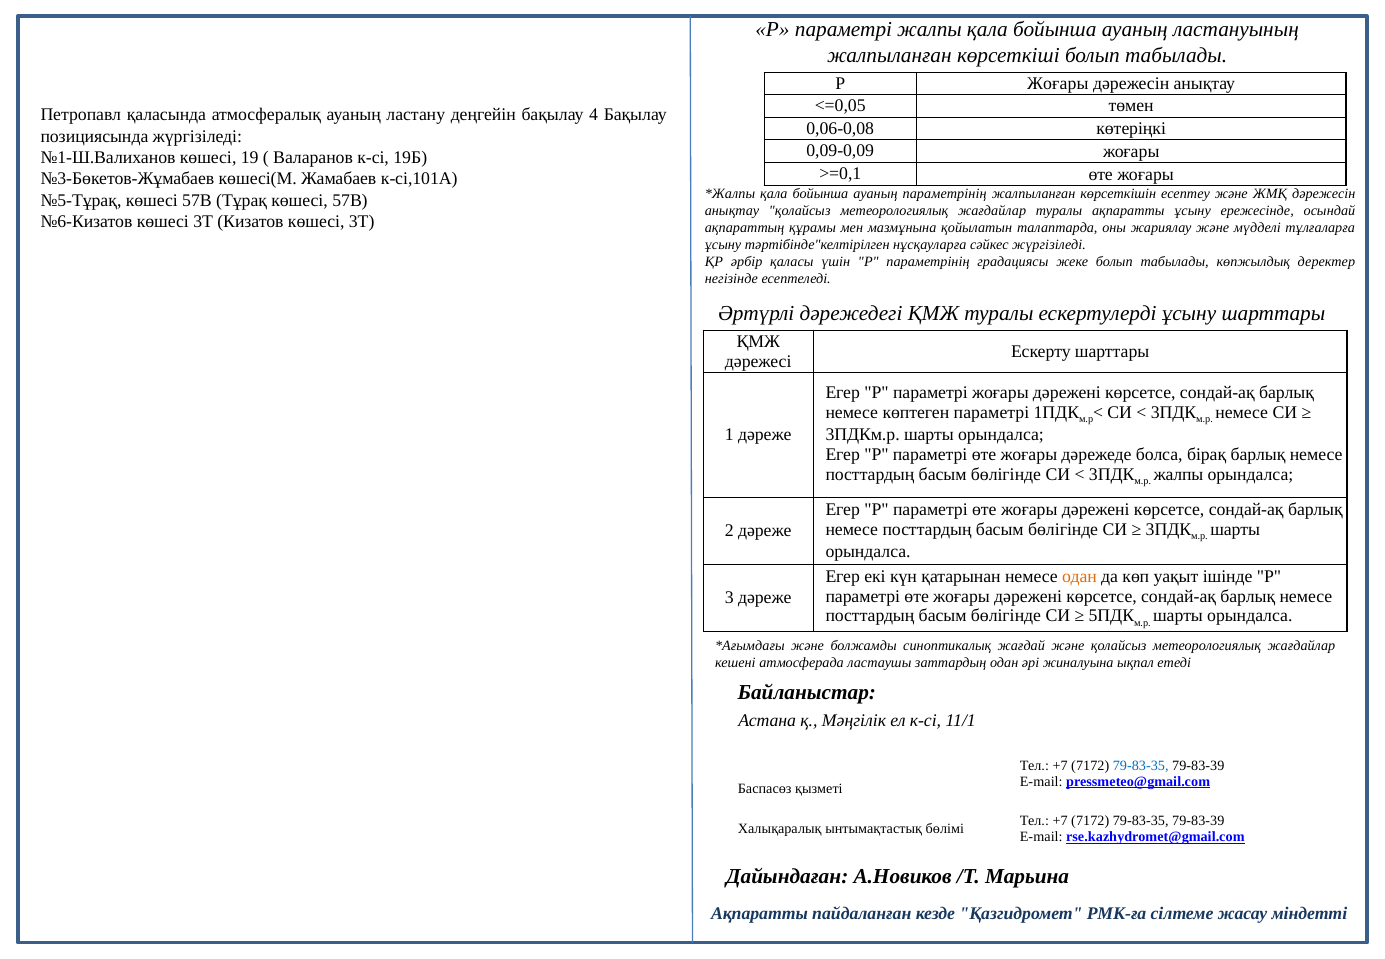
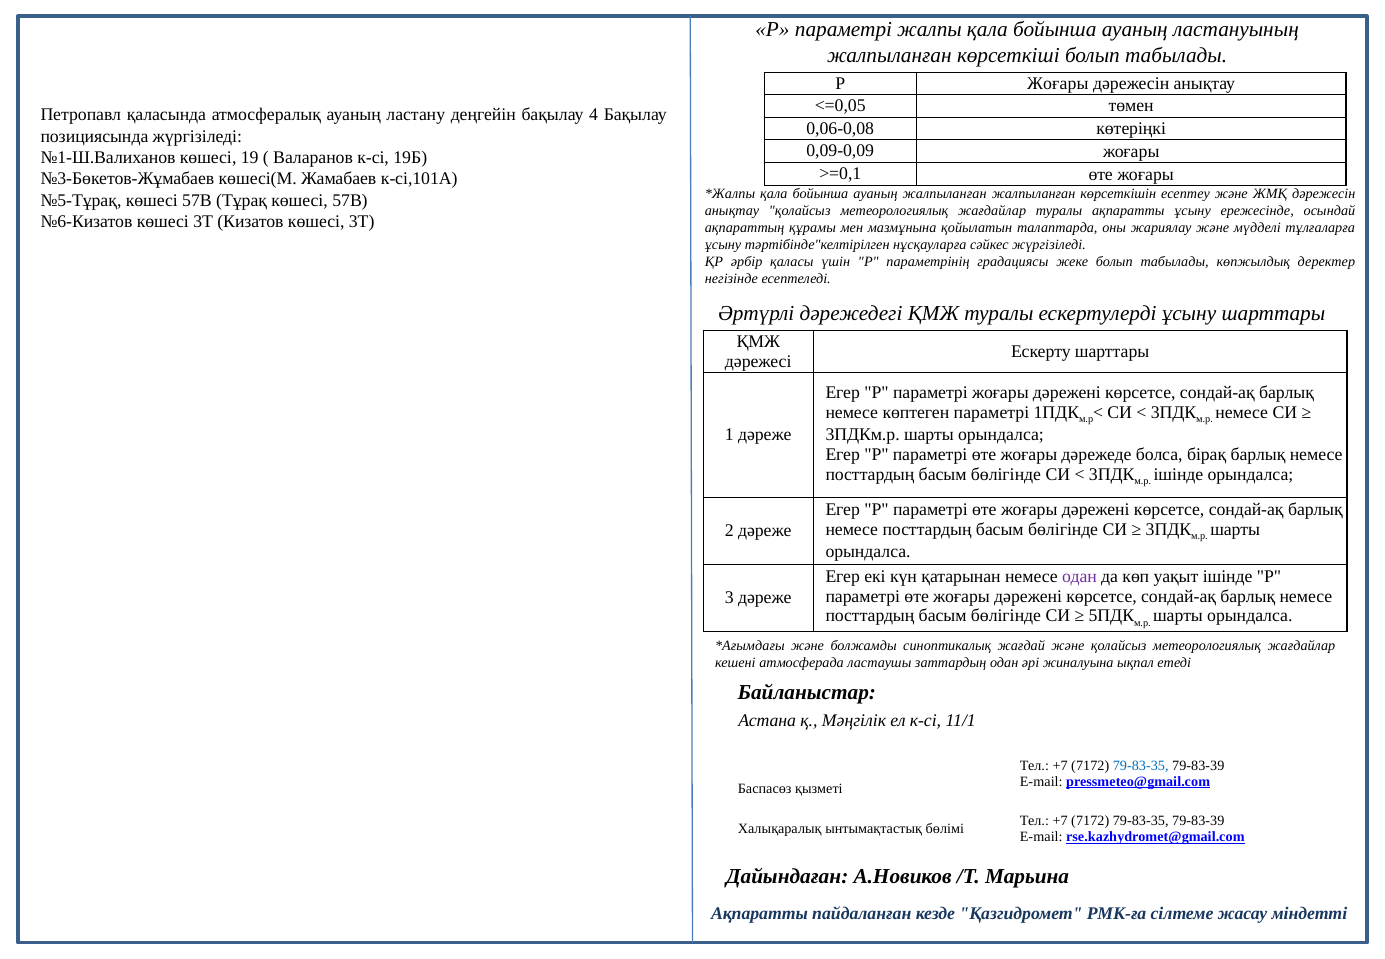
ауаның параметрінің: параметрінің -> жалпыланған (945, 193)
жалпы: жалпы -> ішінде (1178, 474)
одан colour: orange -> purple (1079, 577)
